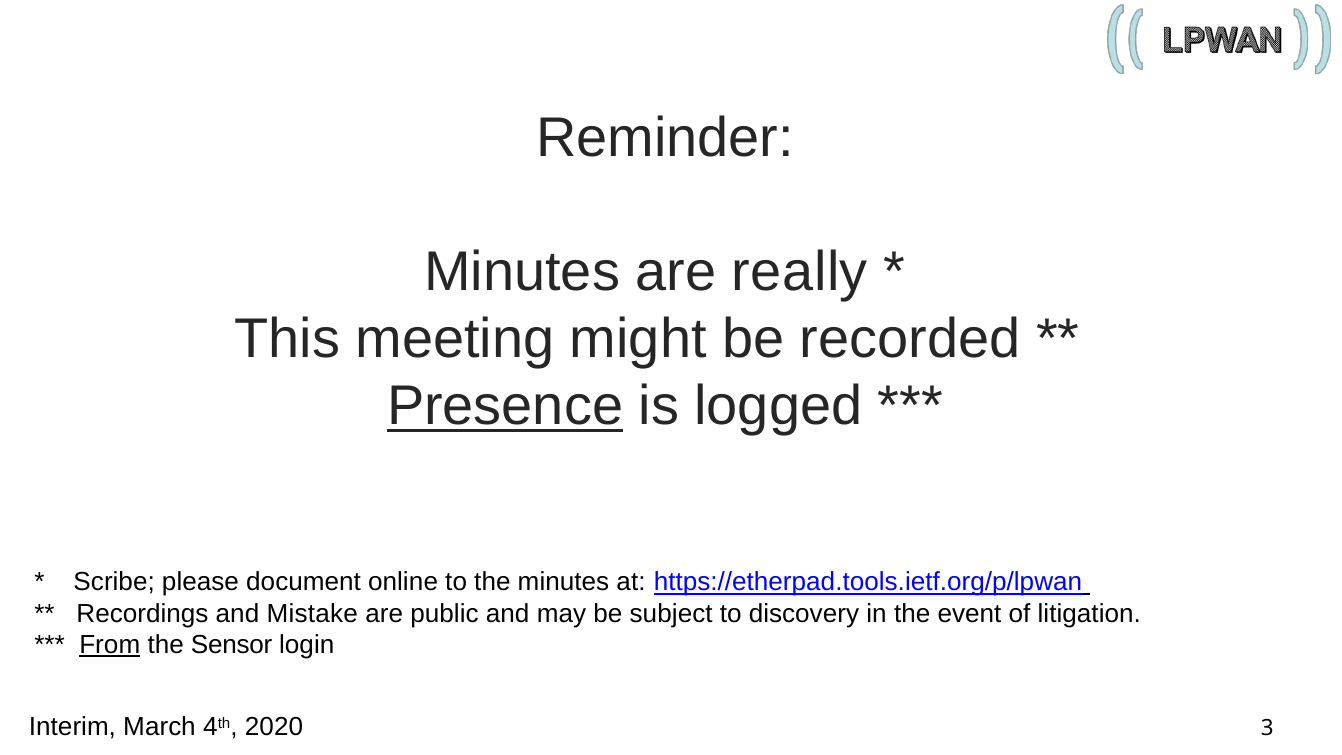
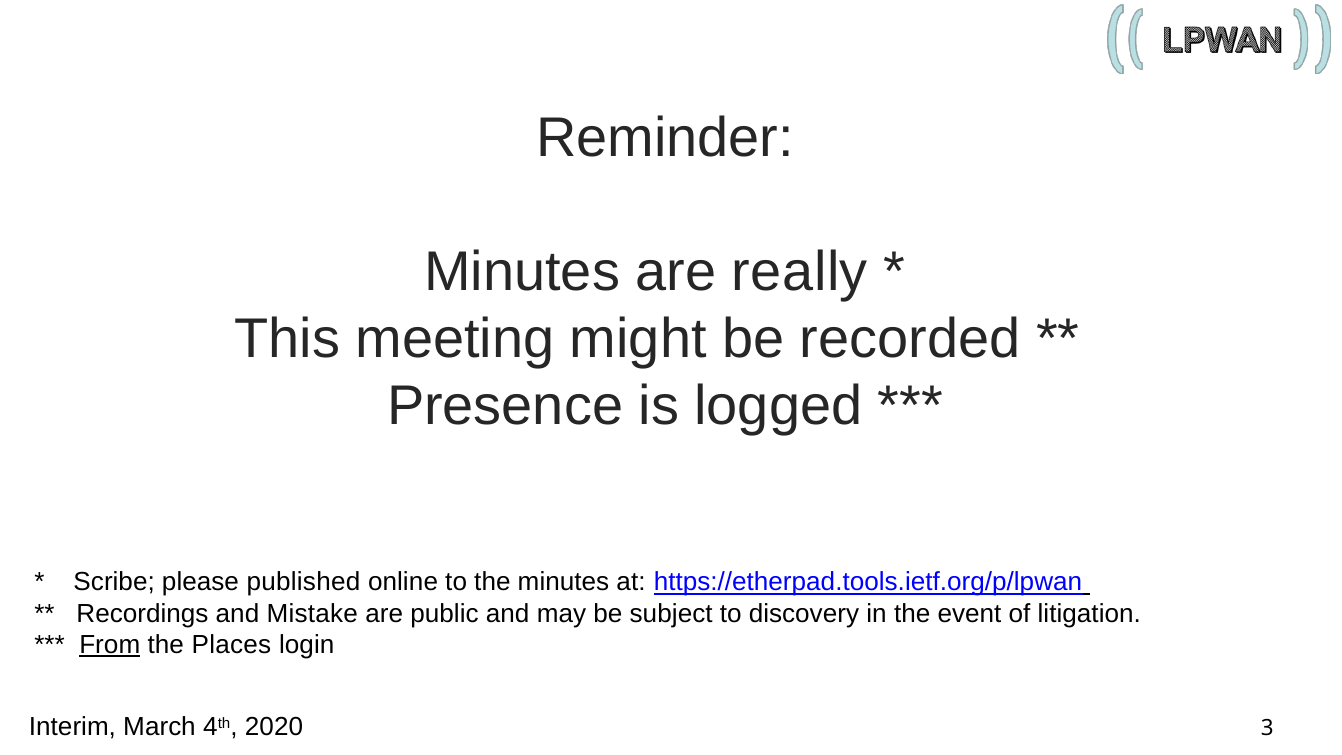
Presence underline: present -> none (505, 406)
document: document -> published (303, 582)
Sensor: Sensor -> Places (231, 645)
